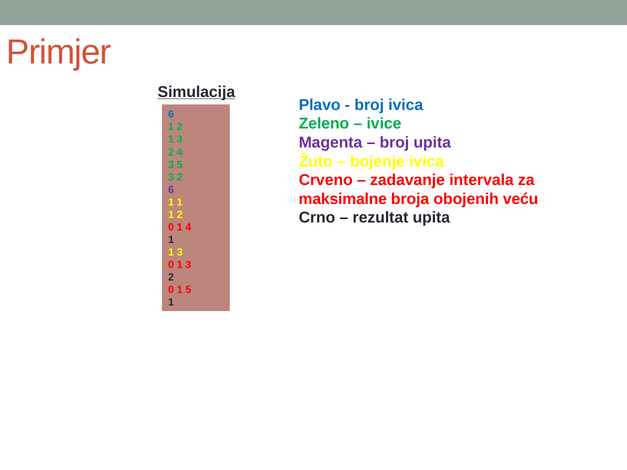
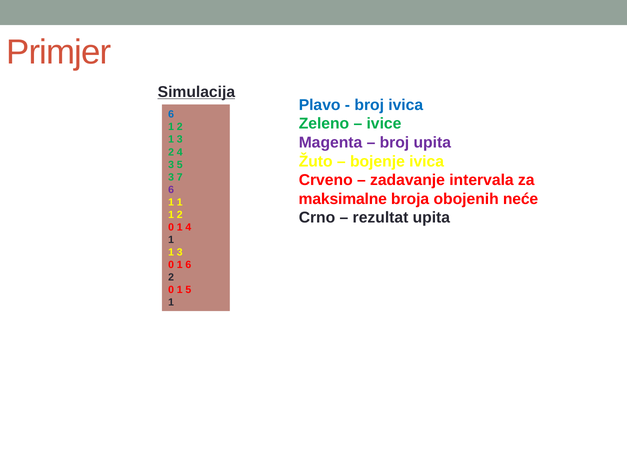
2: 2 -> 7 (180, 177)
veću: veću -> neće (521, 199)
0 1 3: 3 -> 6 (188, 265)
